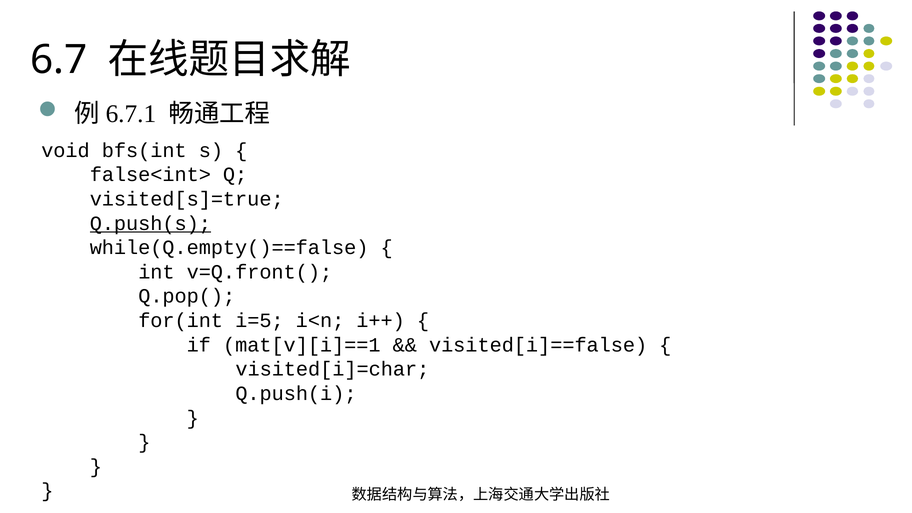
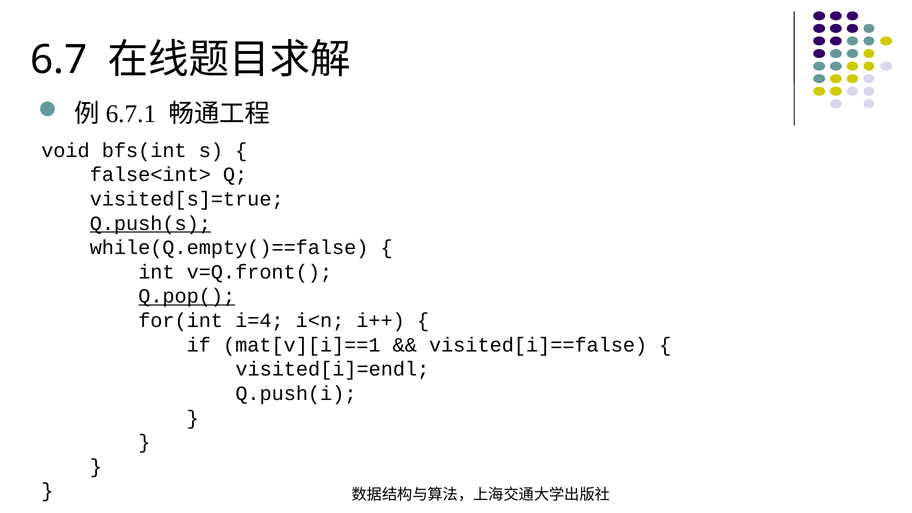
Q.pop( underline: none -> present (187, 296)
i=5: i=5 -> i=4 (259, 321)
visited[i]=char: visited[i]=char -> visited[i]=endl (332, 369)
